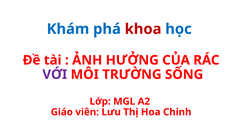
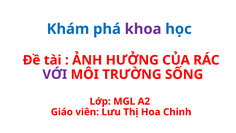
khoa colour: red -> purple (143, 29)
